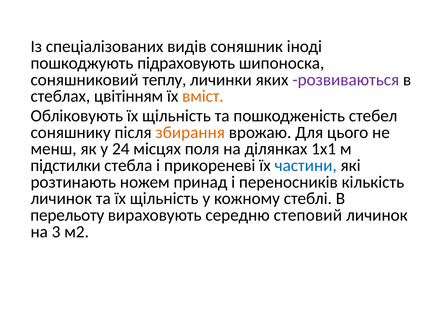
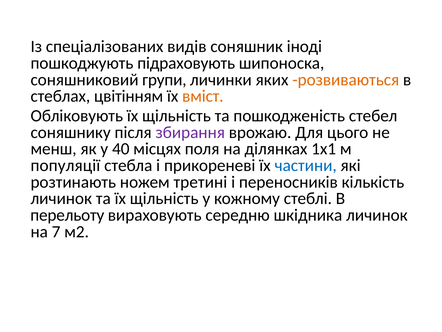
теплу: теплу -> групи (164, 80)
розвиваються colour: purple -> orange (346, 80)
збирання colour: orange -> purple (190, 132)
24: 24 -> 40 (121, 149)
підстилки: підстилки -> популяції (65, 165)
принад: принад -> третині (200, 182)
степовий: степовий -> шкідника (308, 215)
3: 3 -> 7 (56, 231)
